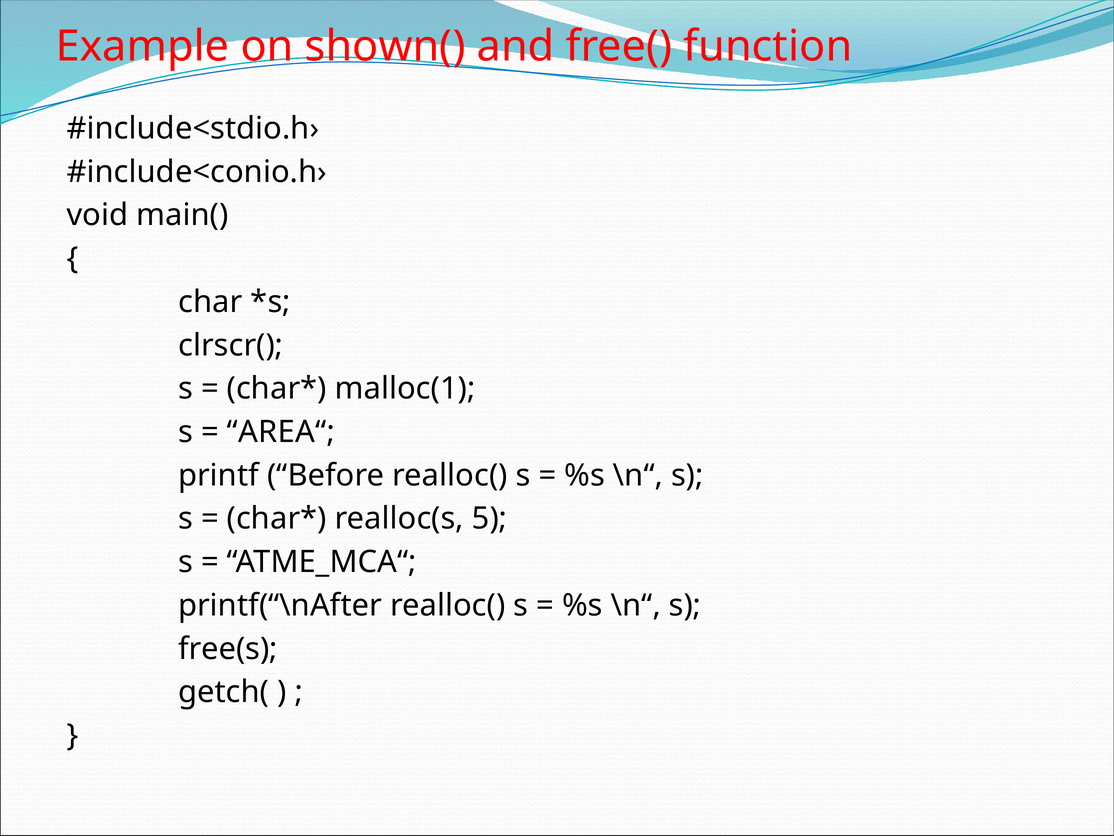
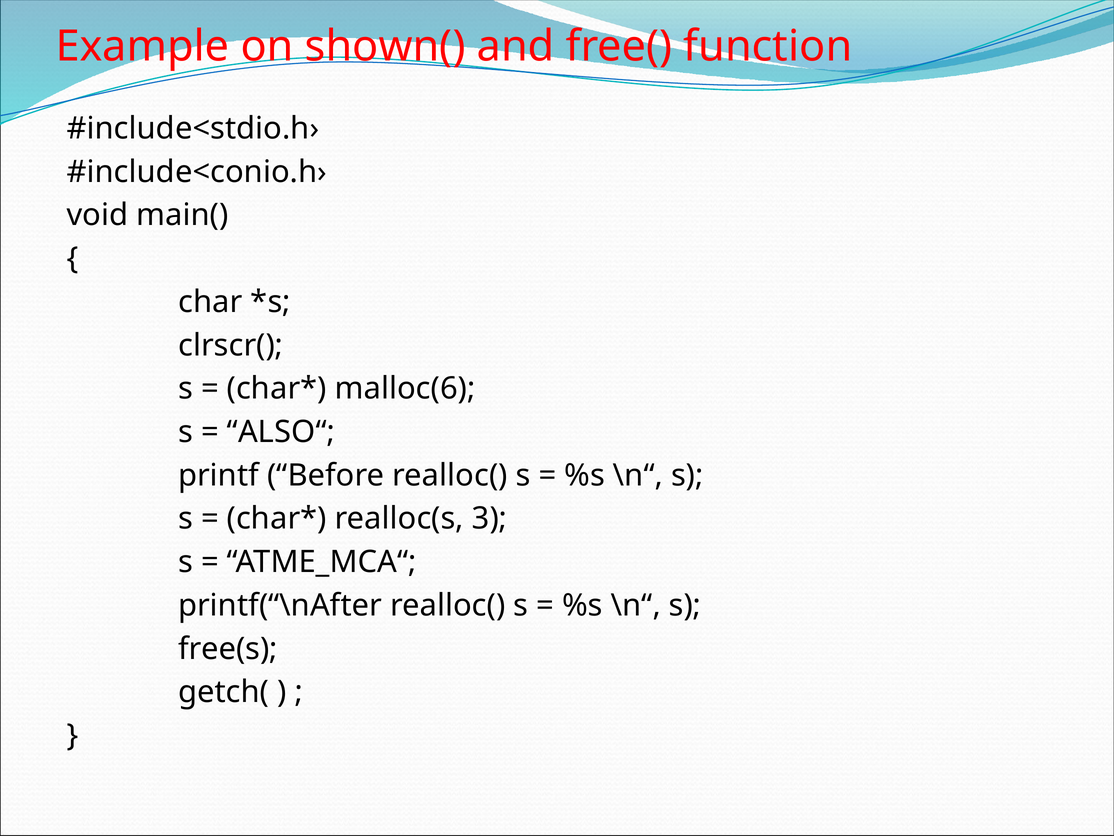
malloc(1: malloc(1 -> malloc(6 (405, 388)
AREA“: AREA“ -> ALSO“ (281, 432)
5: 5 -> 3 (490, 518)
